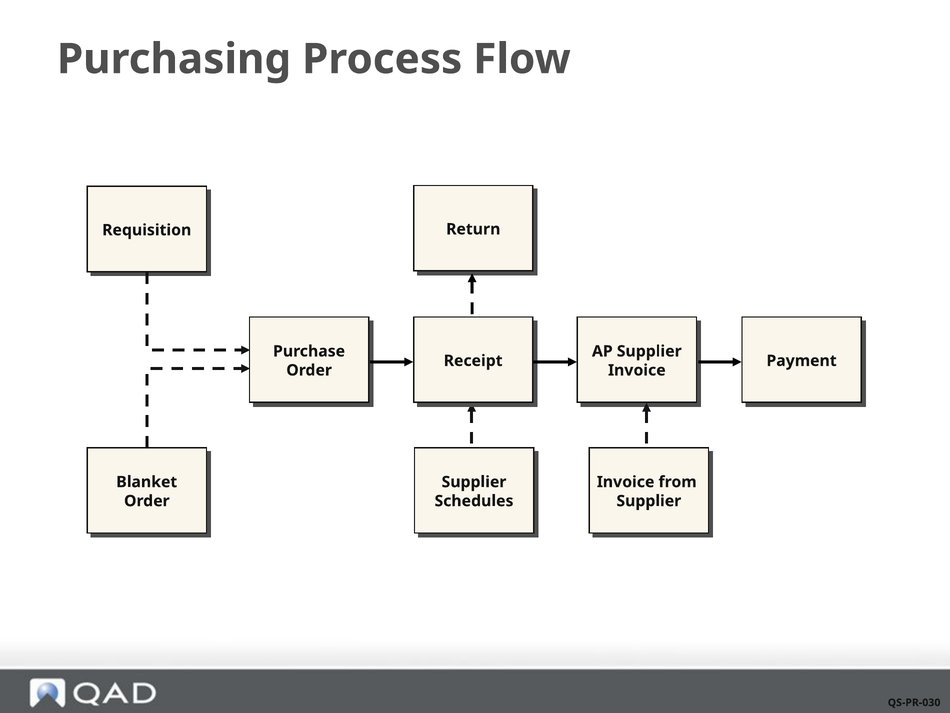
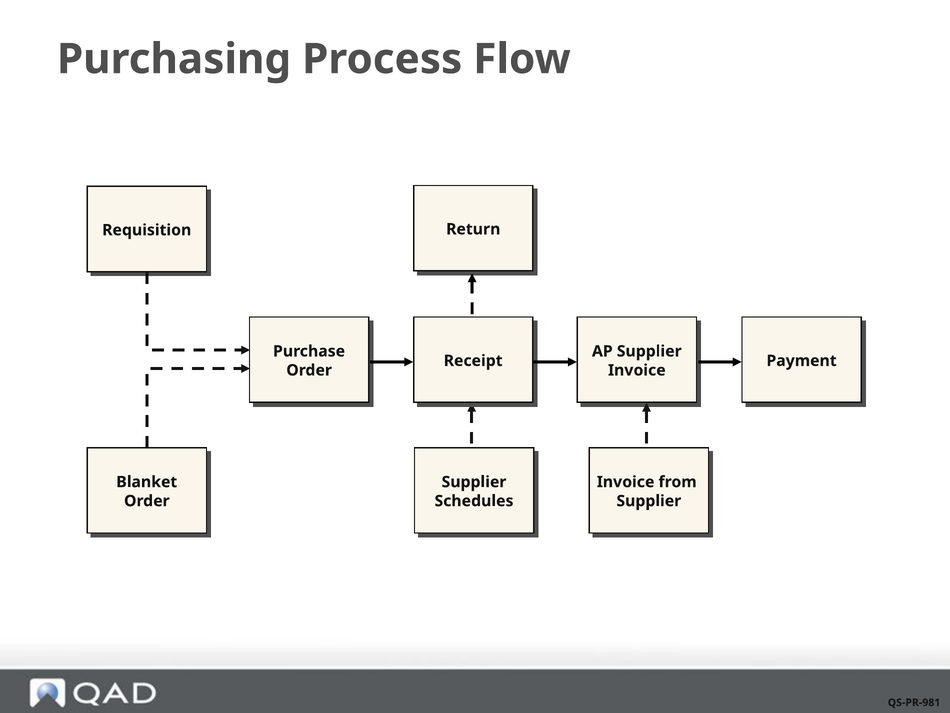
QS-PR-030: QS-PR-030 -> QS-PR-981 (914, 702)
